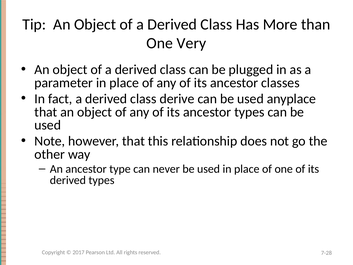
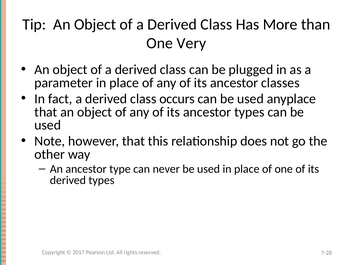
derive: derive -> occurs (177, 99)
